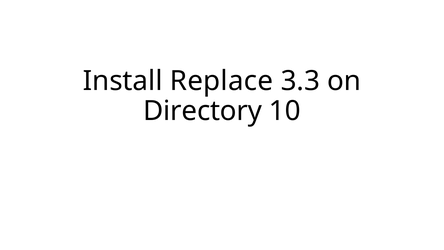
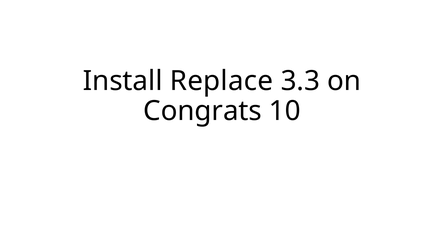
Directory: Directory -> Congrats (203, 111)
